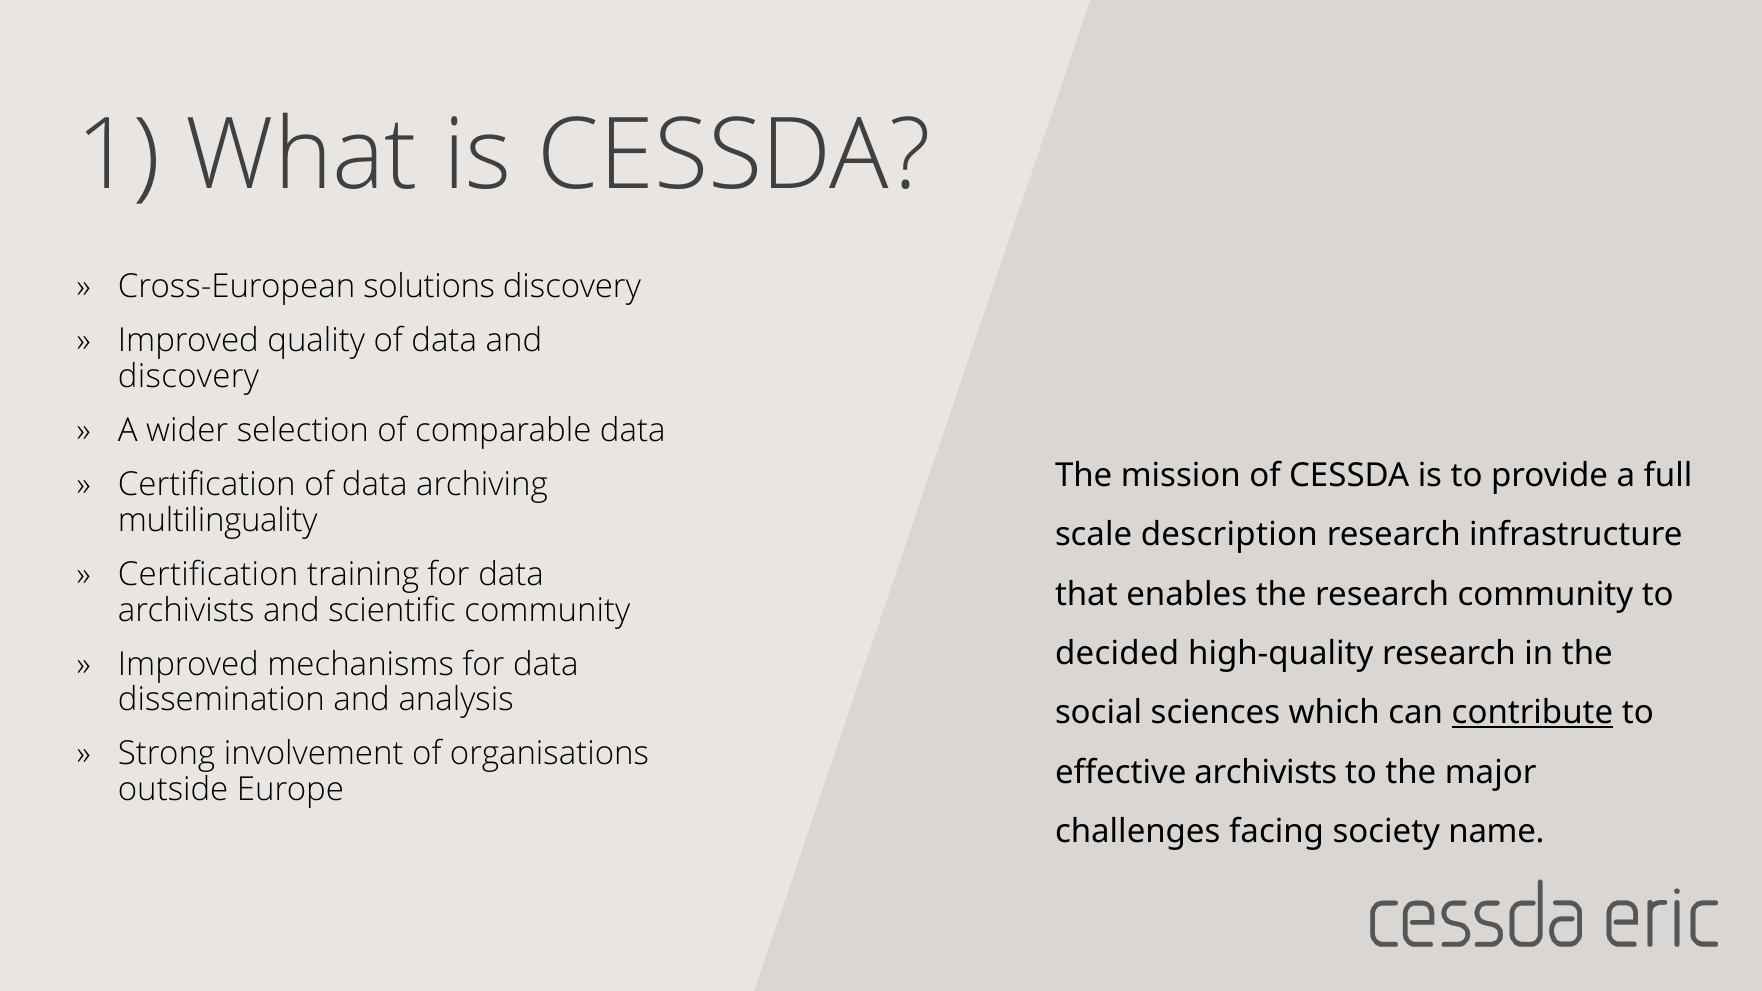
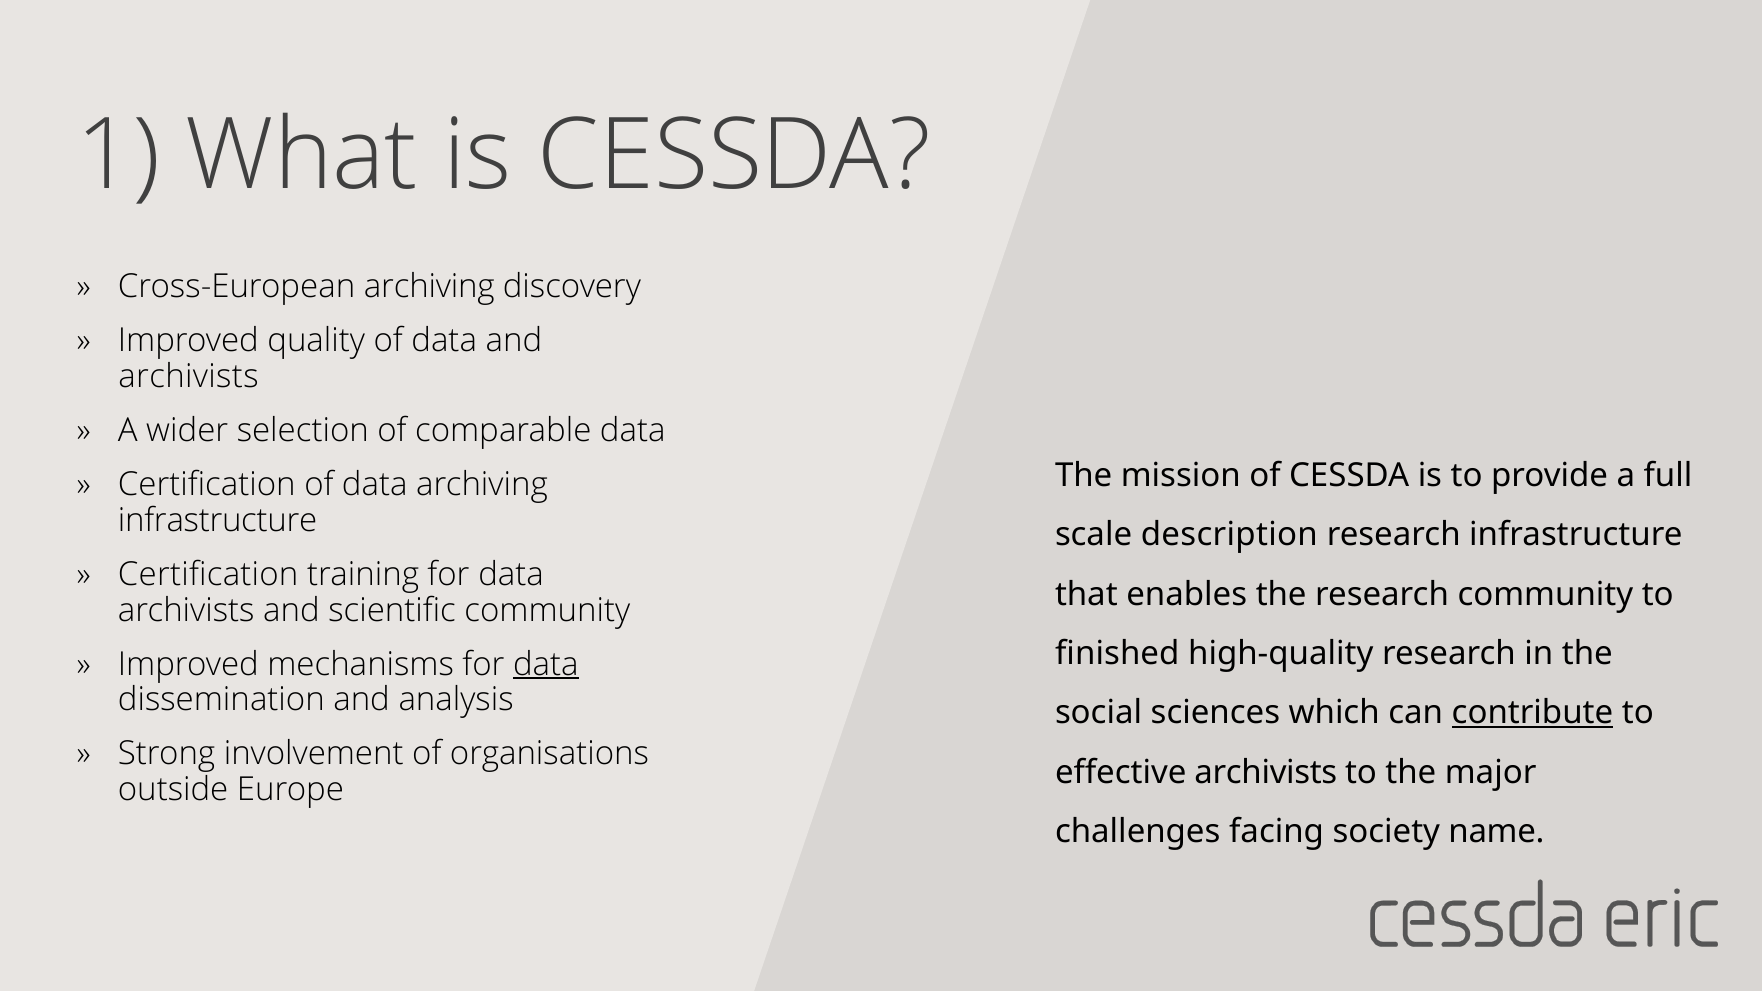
Cross-European solutions: solutions -> archiving (429, 287)
discovery: discovery -> archivists (189, 377)
multilinguality: multilinguality -> infrastructure (218, 521)
decided: decided -> finished (1117, 654)
data underline: none -> present (546, 664)
